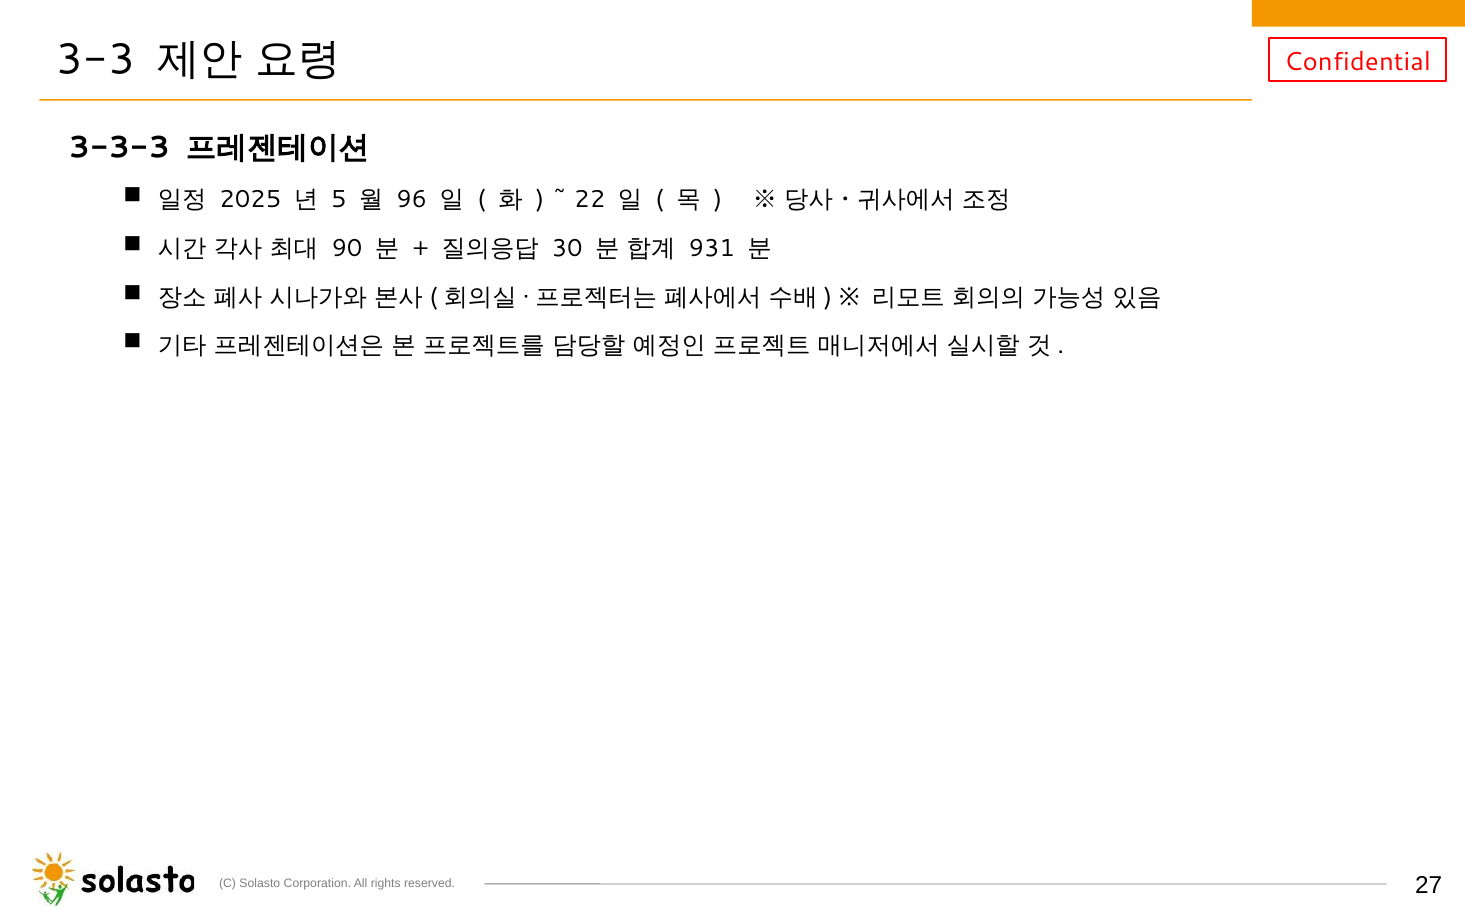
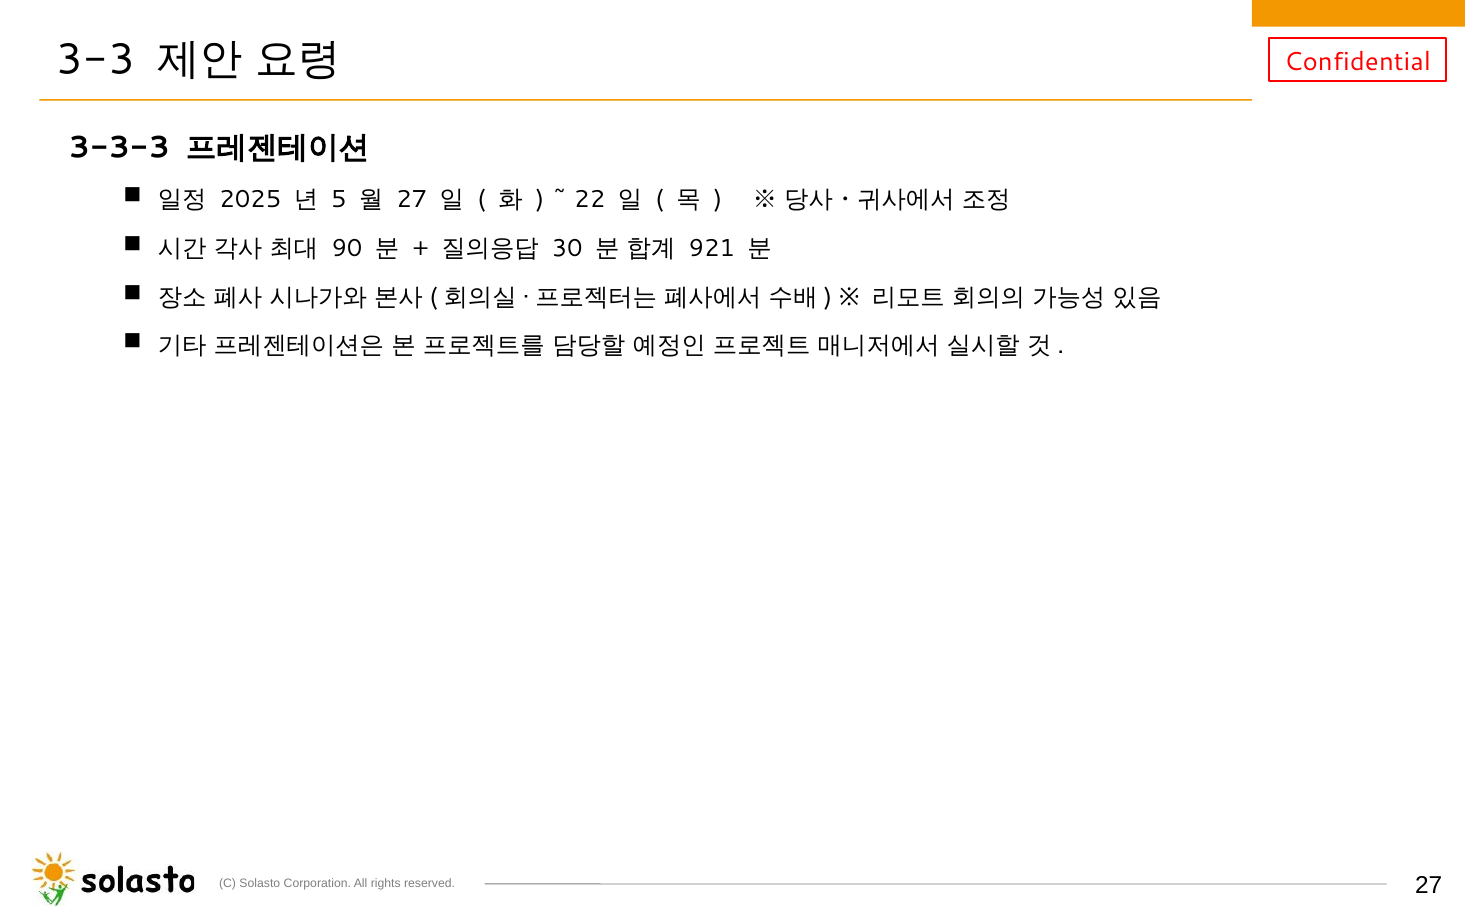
96: 96 -> 27 (412, 199)
931: 931 -> 921 (712, 248)
